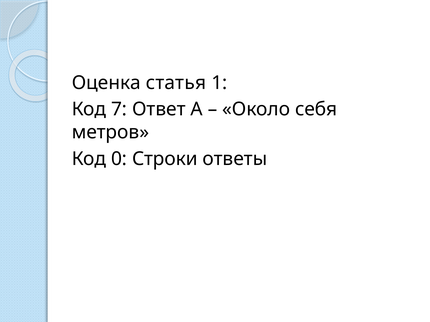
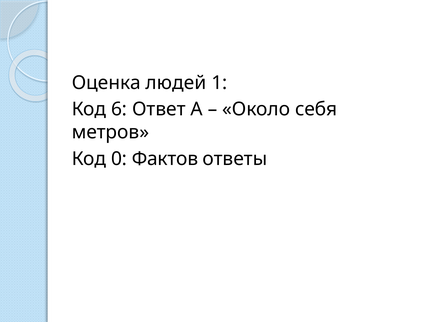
статья: статья -> людей (176, 83)
7: 7 -> 6 (119, 110)
Строки: Строки -> Фактов (165, 159)
